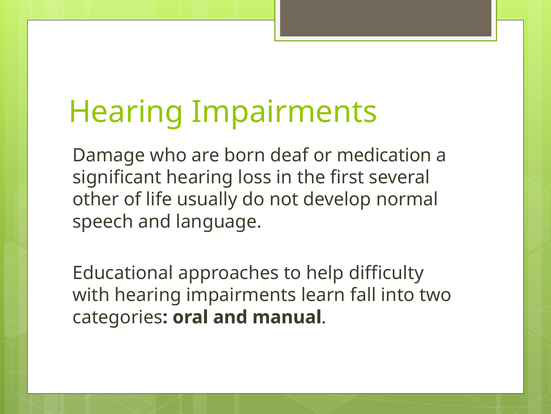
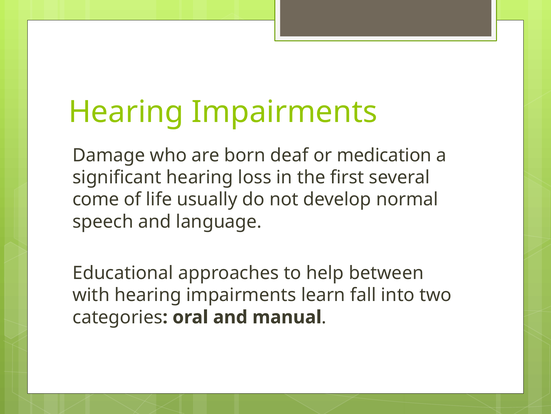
other: other -> come (96, 199)
difficulty: difficulty -> between (386, 273)
